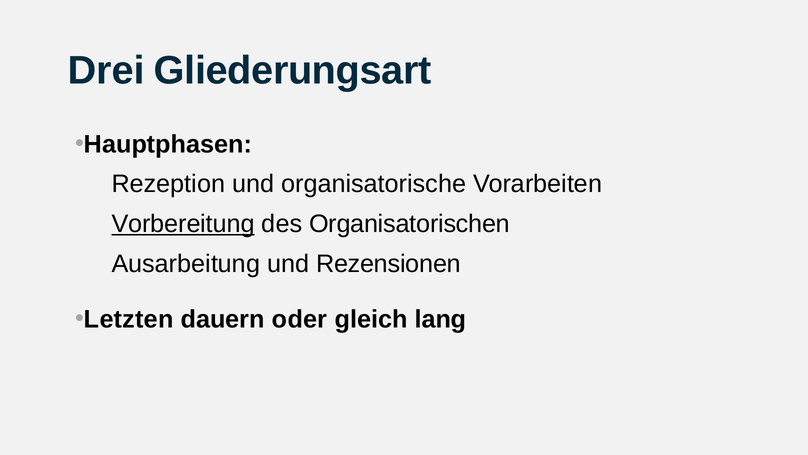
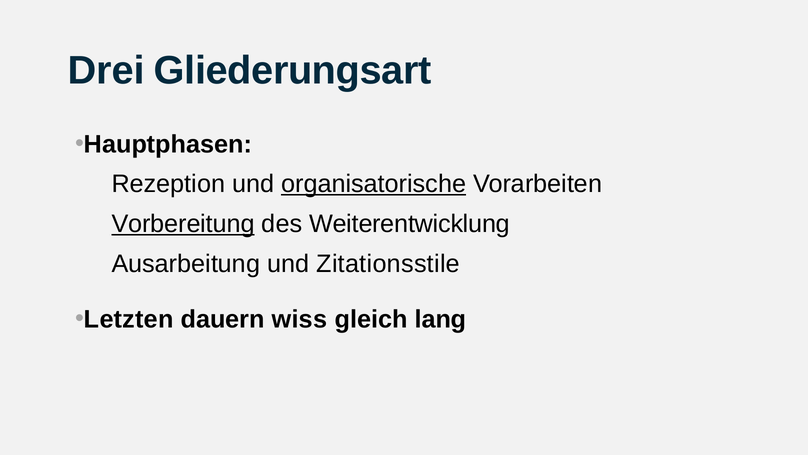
organisatorische underline: none -> present (374, 184)
Organisatorischen: Organisatorischen -> Weiterentwicklung (409, 224)
Rezensionen: Rezensionen -> Zitationsstile (388, 263)
oder: oder -> wiss (300, 319)
